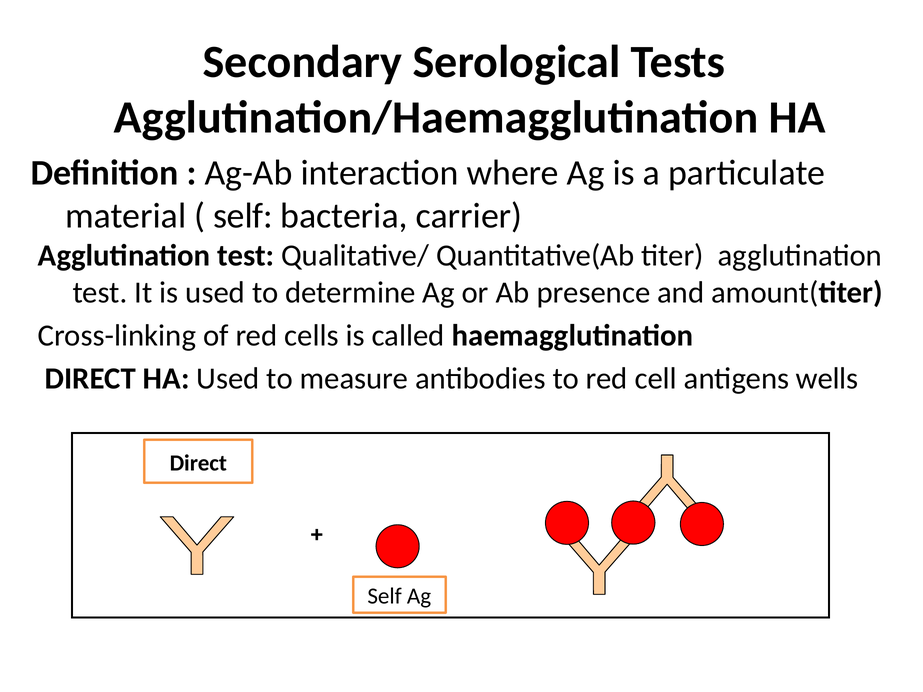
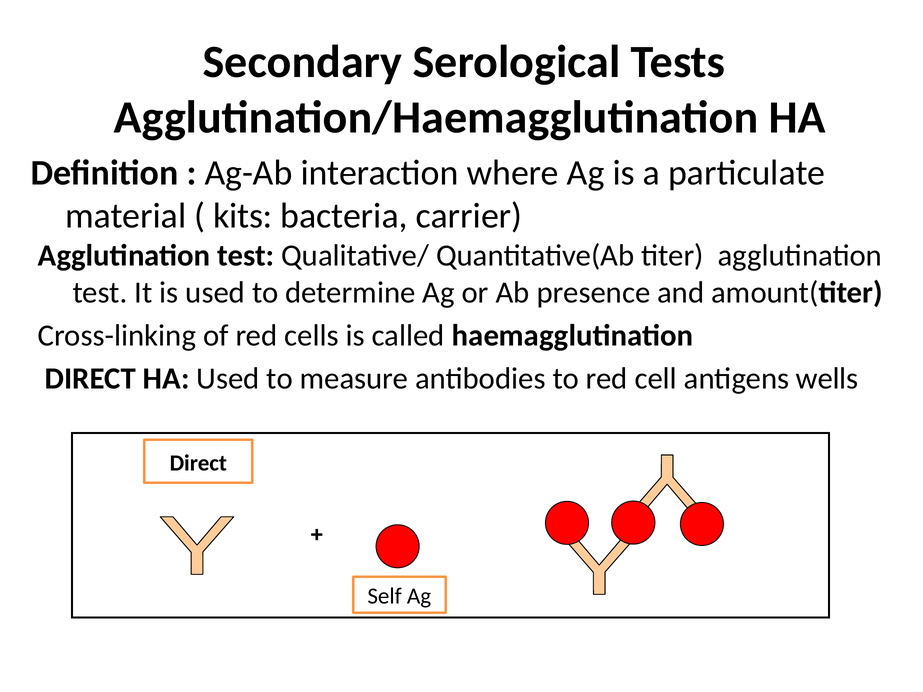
self: self -> kits (243, 216)
